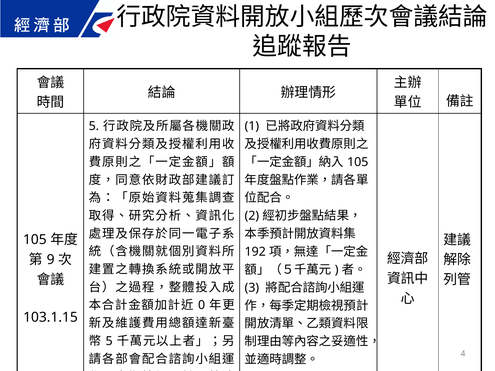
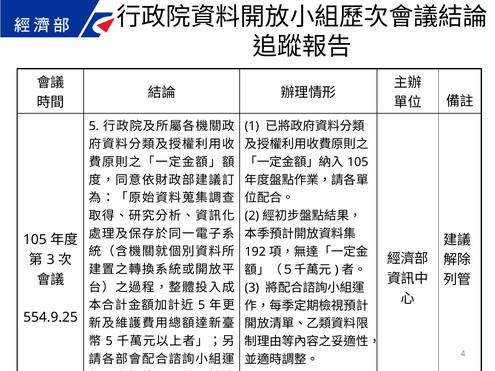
9: 9 -> 3 (51, 260)
0: 0 -> 5 (202, 305)
103.1.15: 103.1.15 -> 554.9.25 (51, 318)
